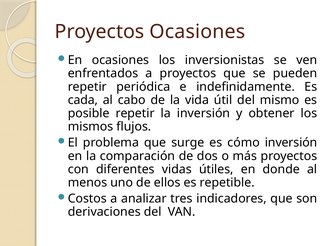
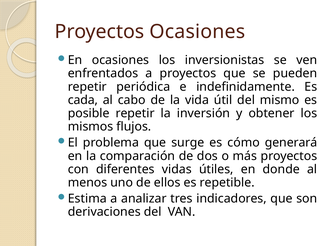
cómo inversión: inversión -> generará (291, 143)
Costos: Costos -> Estima (87, 199)
